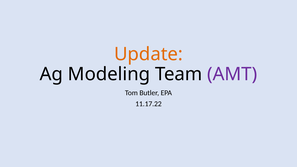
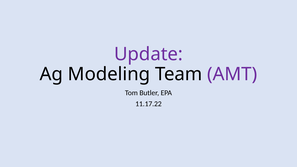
Update colour: orange -> purple (148, 54)
